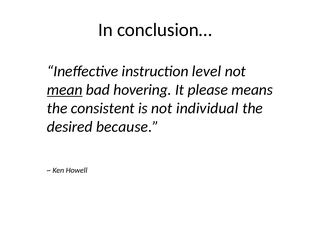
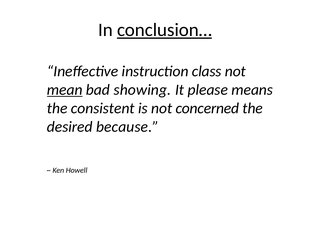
conclusion… underline: none -> present (164, 30)
level: level -> class (207, 71)
hovering: hovering -> showing (142, 90)
individual: individual -> concerned (207, 109)
